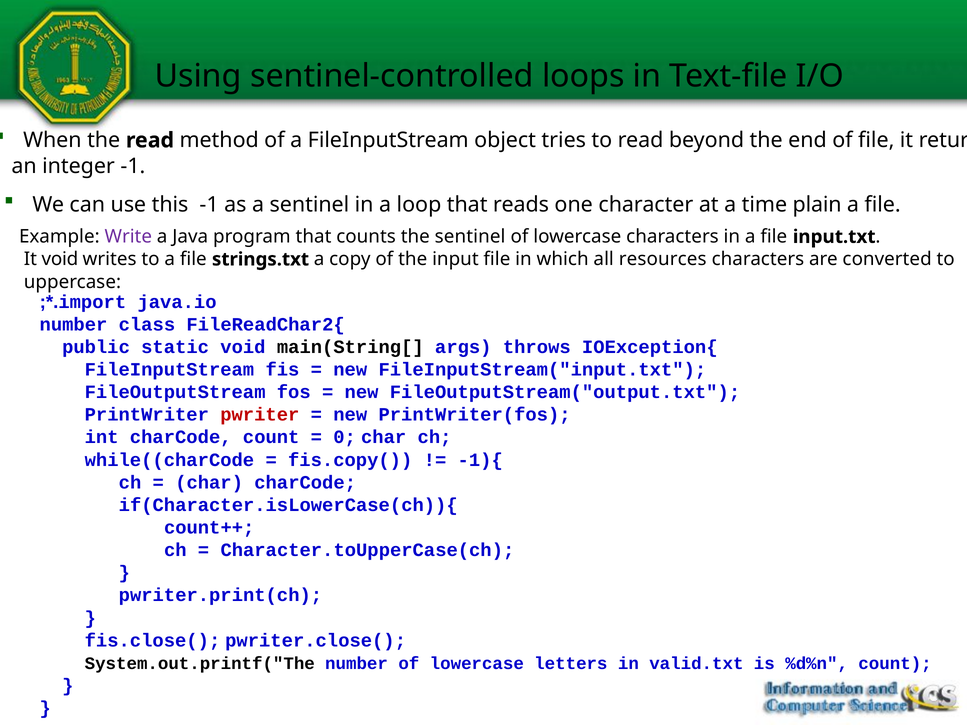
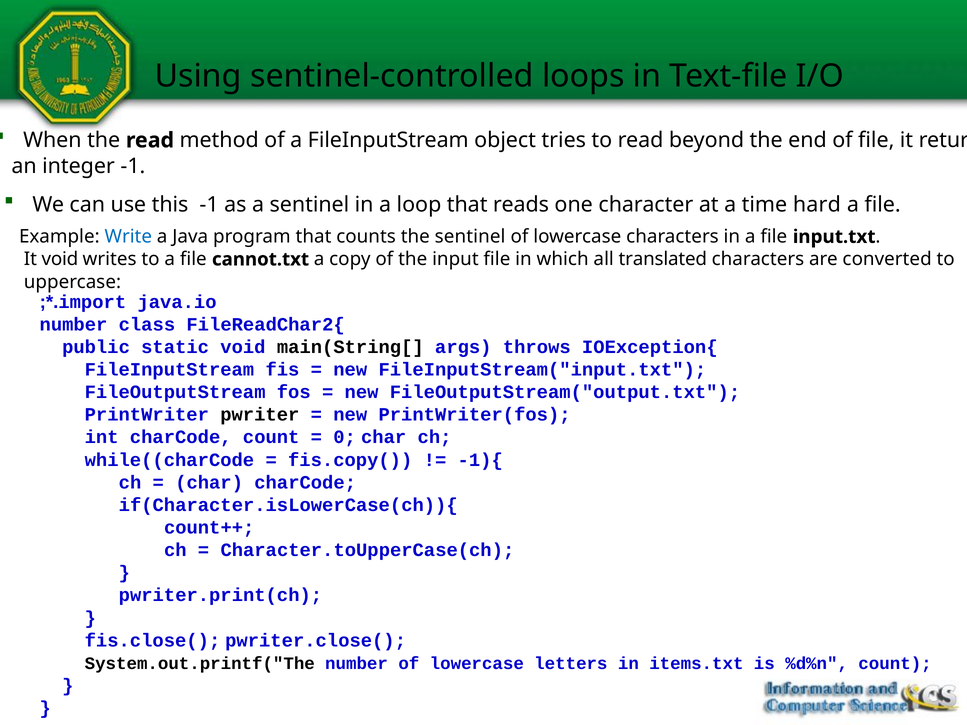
plain: plain -> hard (817, 205)
Write colour: purple -> blue (128, 237)
strings.txt: strings.txt -> cannot.txt (260, 259)
resources: resources -> translated (663, 259)
pwriter colour: red -> black (260, 415)
valid.txt: valid.txt -> items.txt (696, 664)
